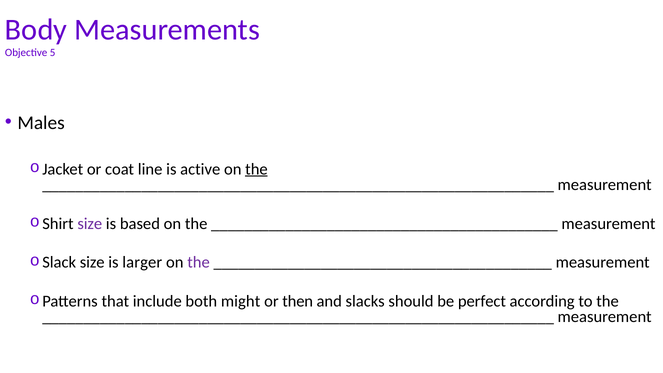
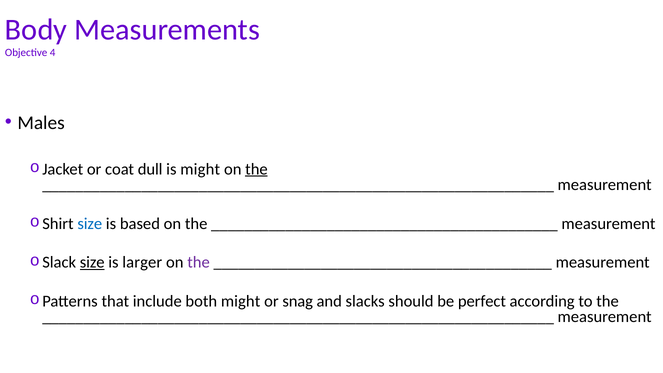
5: 5 -> 4 (53, 52)
line: line -> dull (150, 169)
is active: active -> might (200, 169)
size colour: purple -> blue (90, 224)
size underline: none -> present (92, 262)
then: then -> snag (298, 301)
